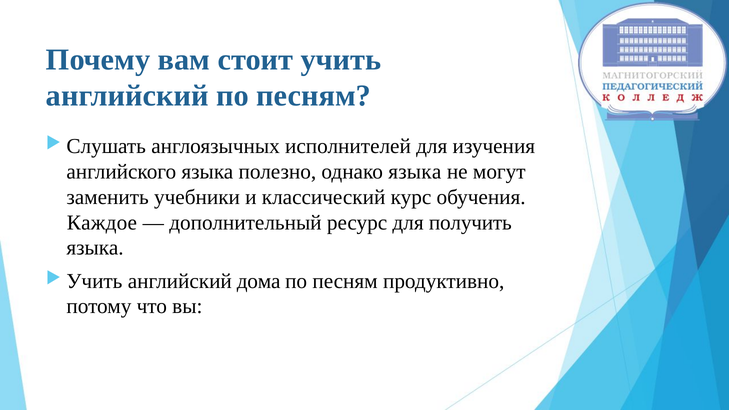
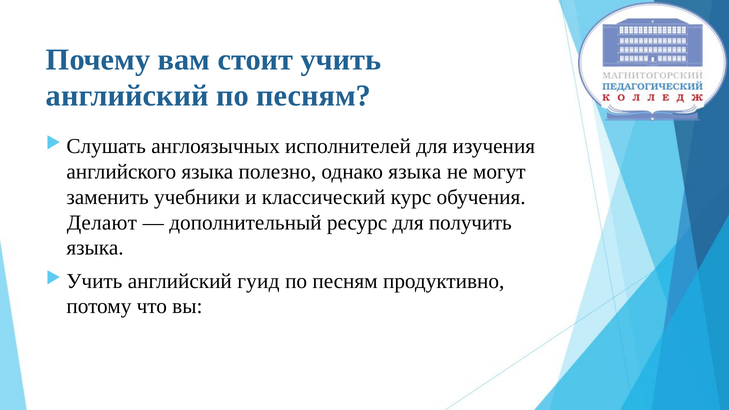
Каждое: Каждое -> Делают (102, 223)
дома: дома -> гуид (258, 281)
